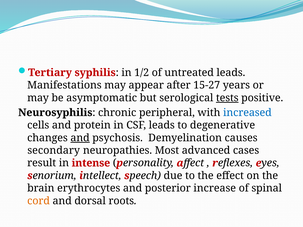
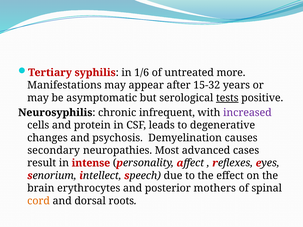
1/2: 1/2 -> 1/6 (142, 73)
untreated leads: leads -> more (231, 73)
15-27: 15-27 -> 15-32 (207, 85)
peripheral: peripheral -> infrequent (167, 113)
increased colour: blue -> purple (247, 113)
and underline: present -> none (80, 138)
increase: increase -> mothers (215, 188)
